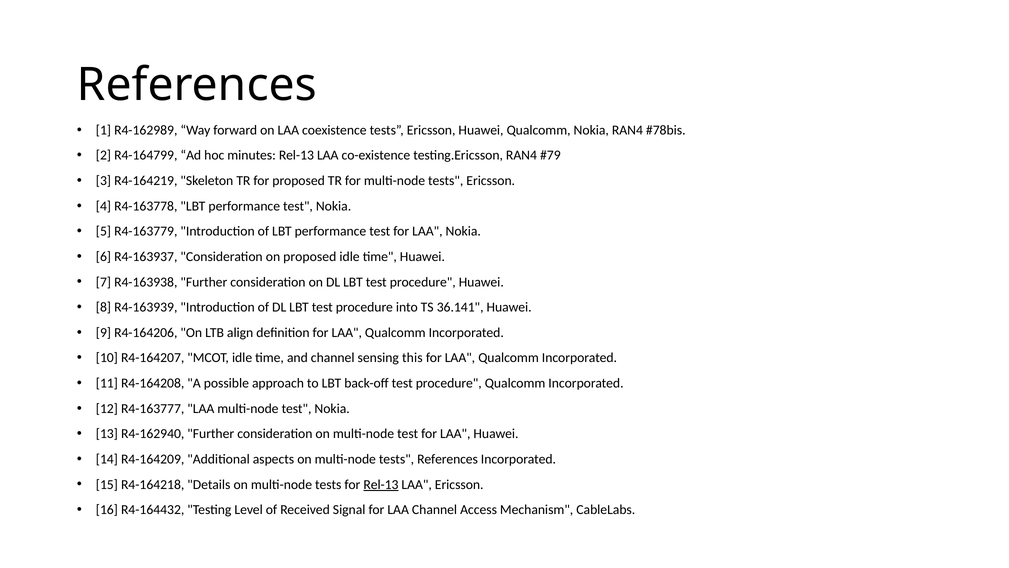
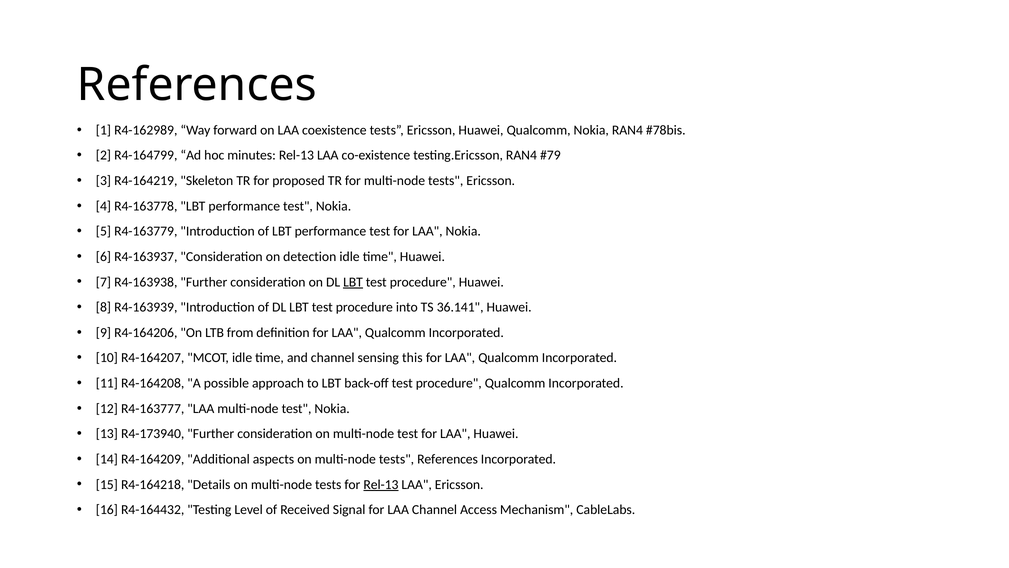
on proposed: proposed -> detection (310, 256)
LBT underline: none -> present (353, 282)
align: align -> from (240, 332)
R4-162940: R4-162940 -> R4-173940 (153, 434)
